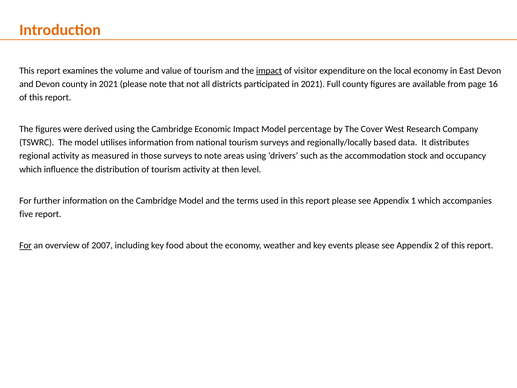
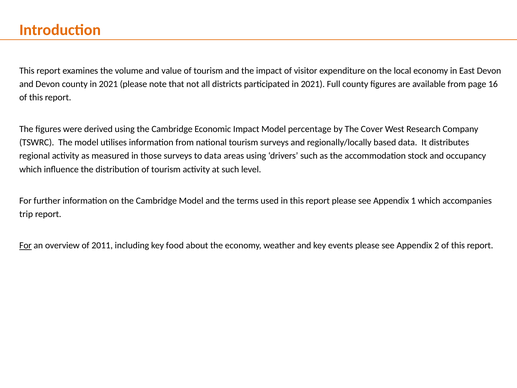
impact underline: present -> none (269, 71)
to note: note -> data (213, 156)
at then: then -> such (230, 169)
five: five -> trip (26, 214)
2007: 2007 -> 2011 (102, 245)
